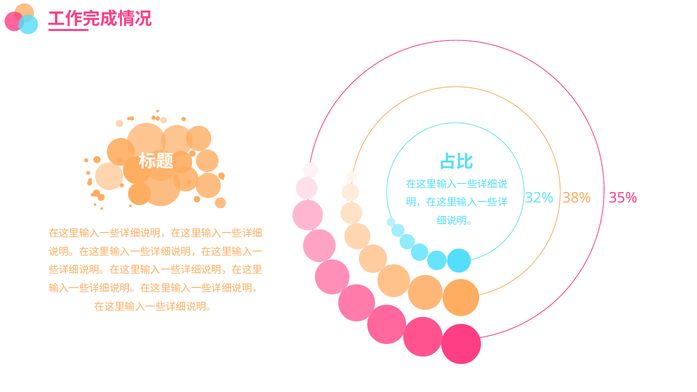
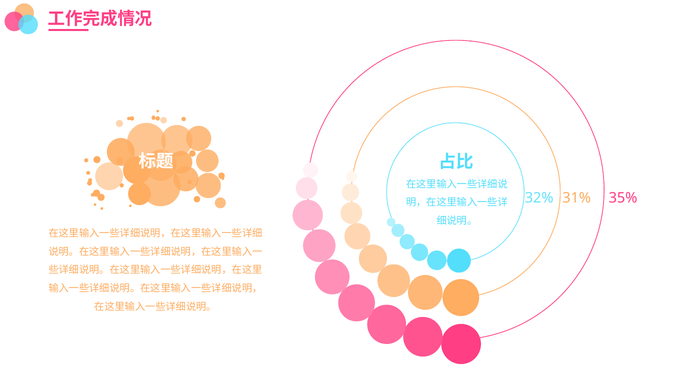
38%: 38% -> 31% (577, 198)
